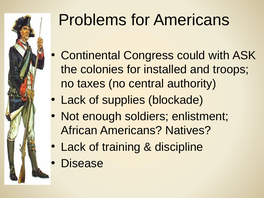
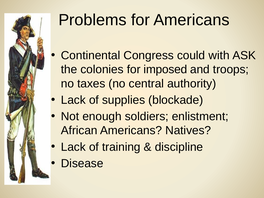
installed: installed -> imposed (165, 69)
